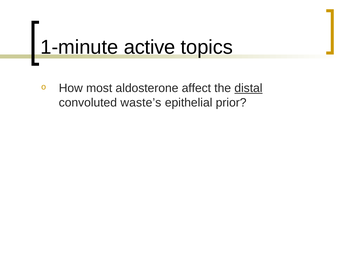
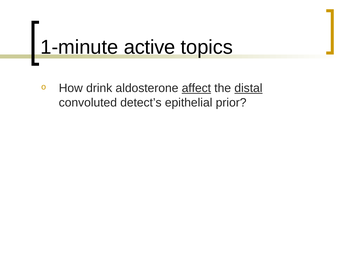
most: most -> drink (99, 88)
affect underline: none -> present (196, 88)
waste’s: waste’s -> detect’s (141, 103)
